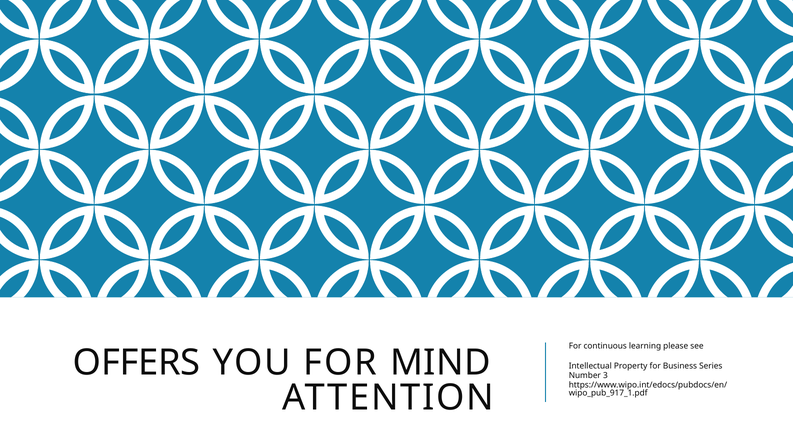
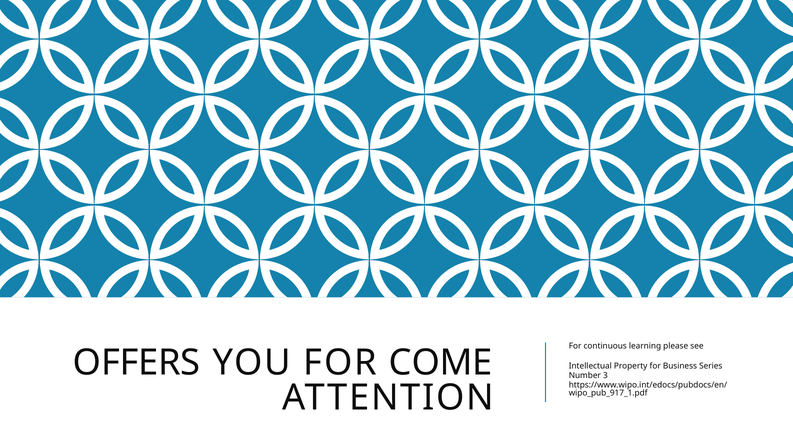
MIND: MIND -> COME (441, 363)
